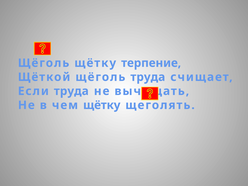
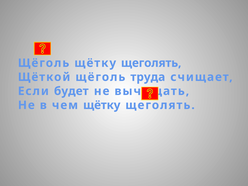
Щёголь щётку терпение: терпение -> щеголять (151, 63)
Если труда: труда -> будет (71, 91)
